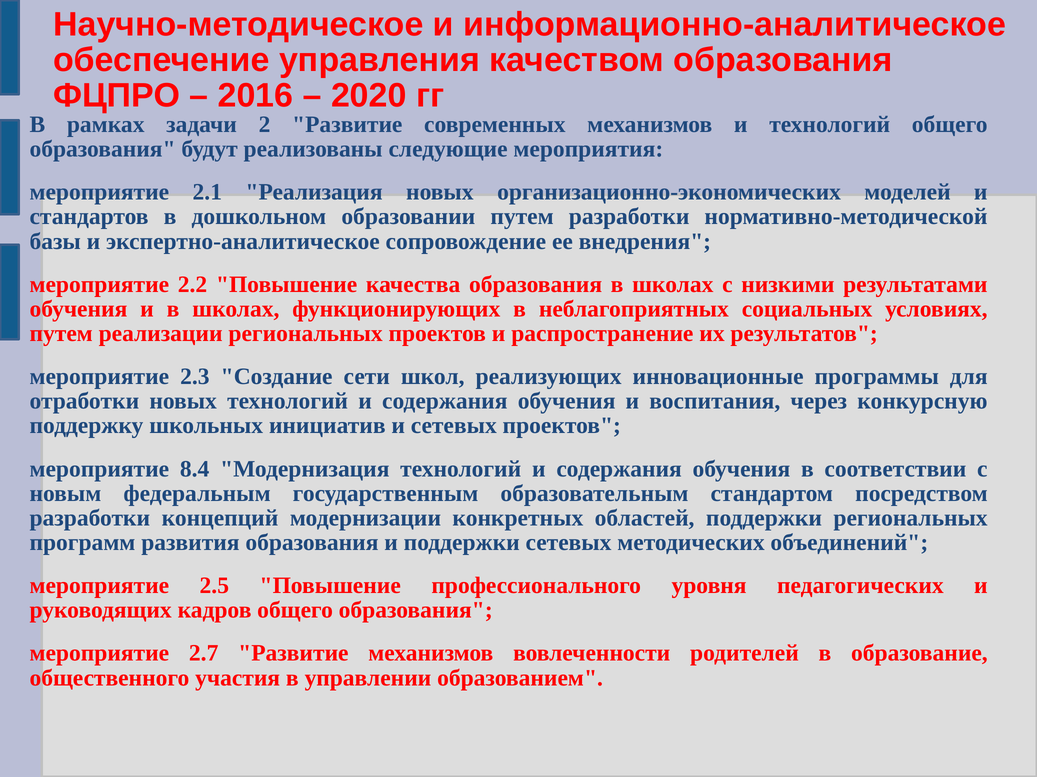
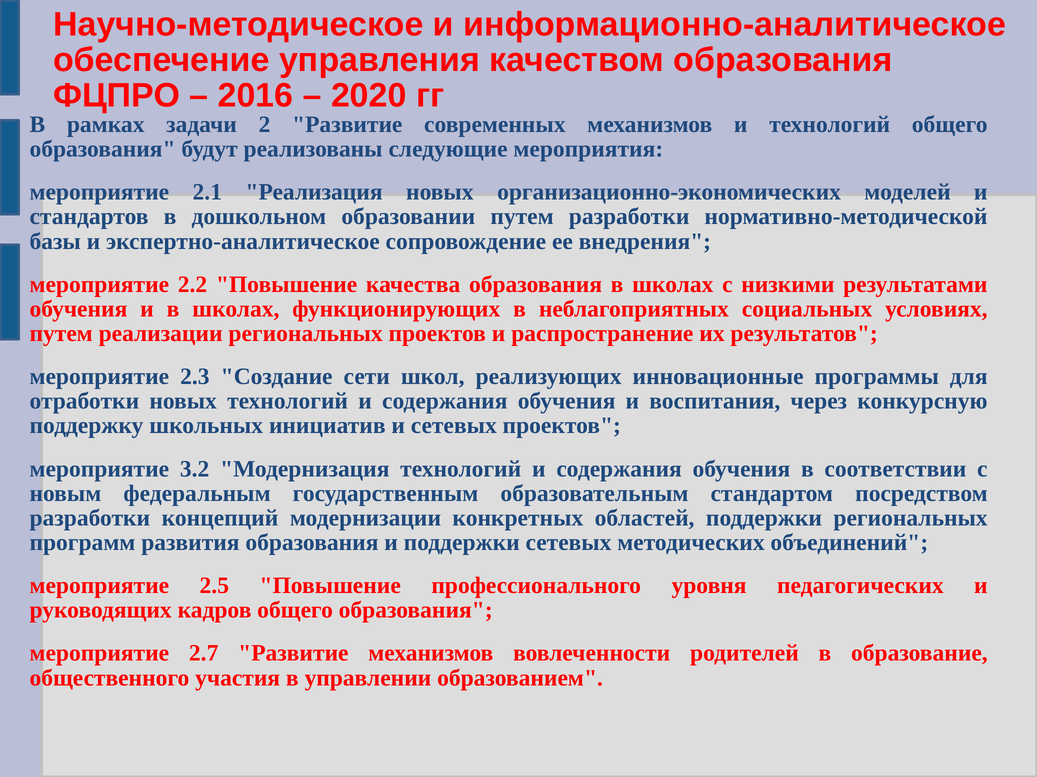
8.4: 8.4 -> 3.2 (195, 469)
